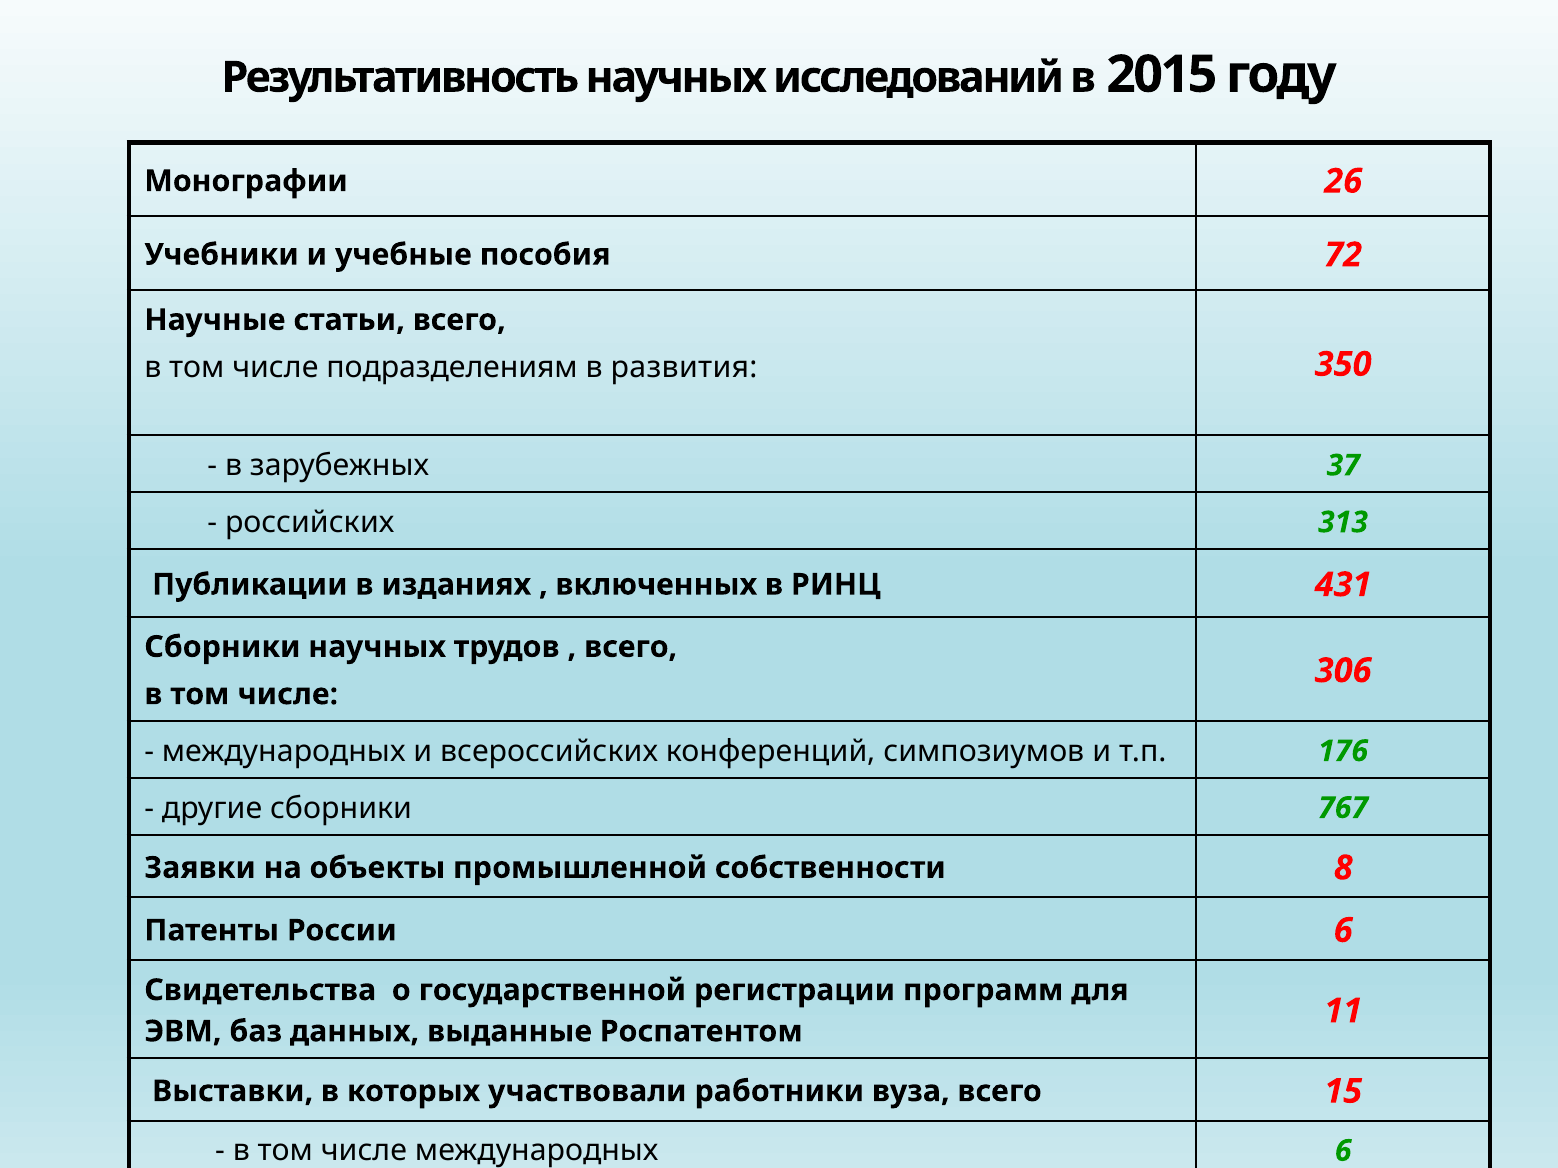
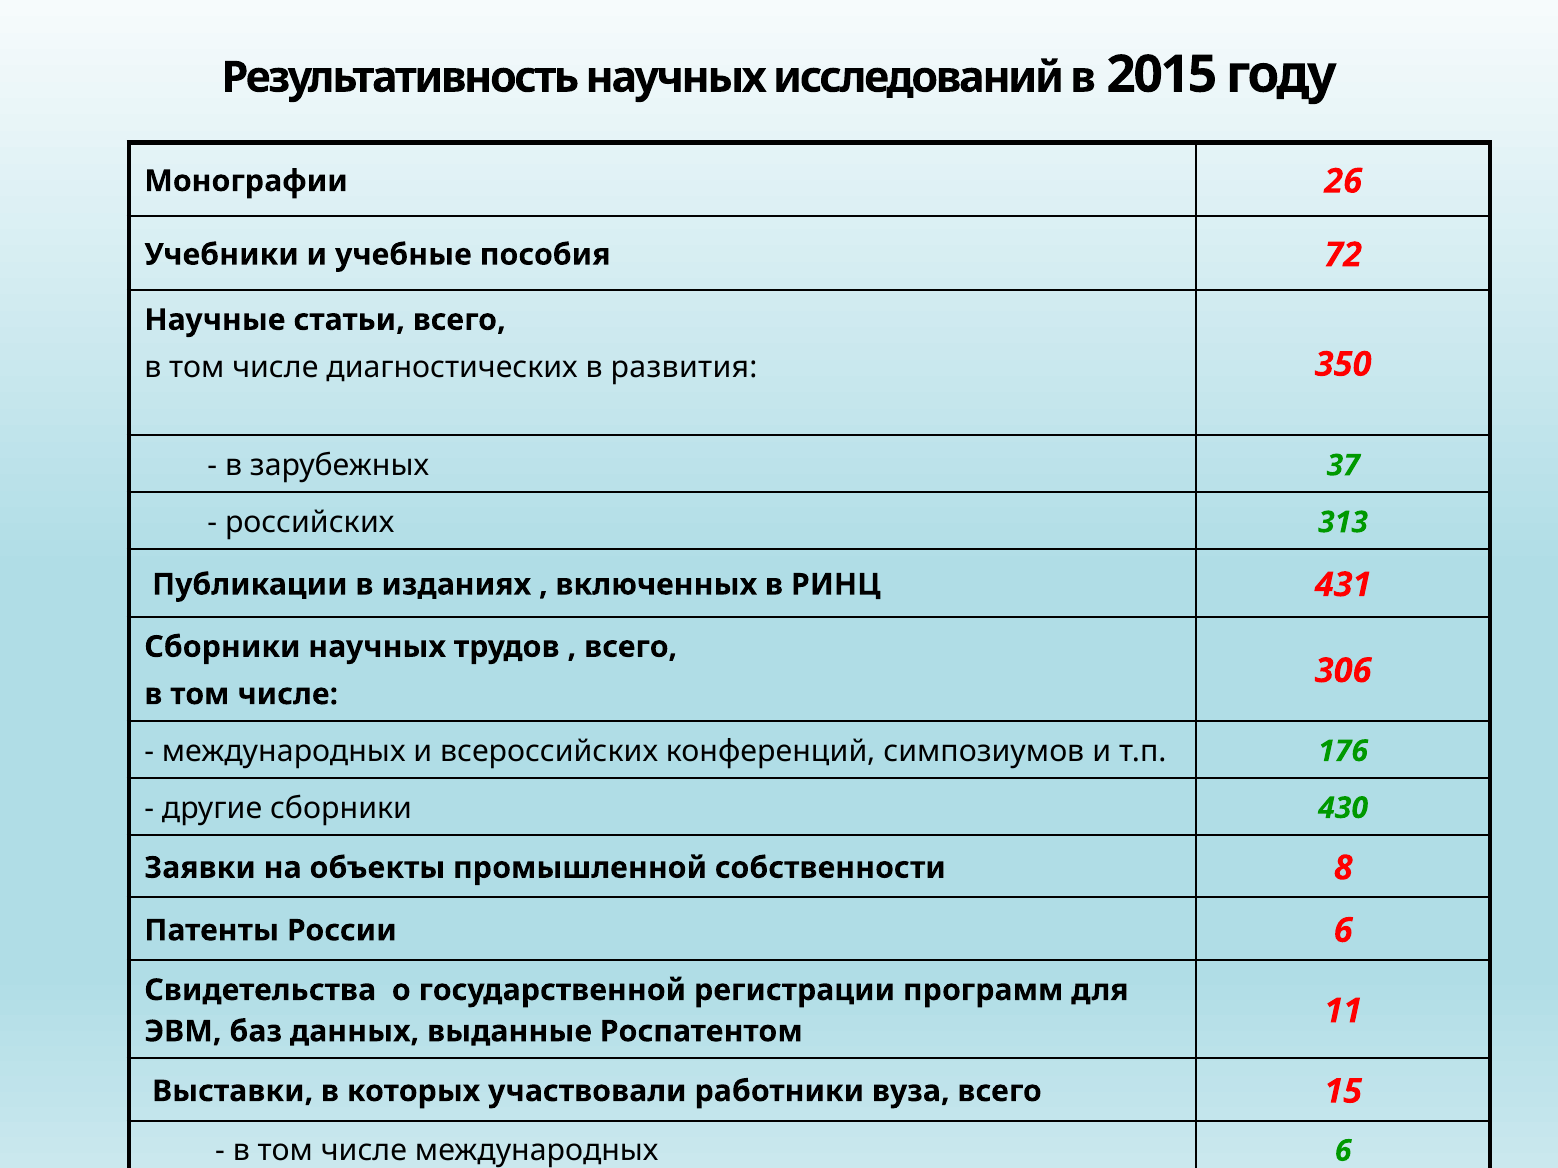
подразделениям: подразделениям -> диагностических (452, 367)
767: 767 -> 430 (1343, 808)
